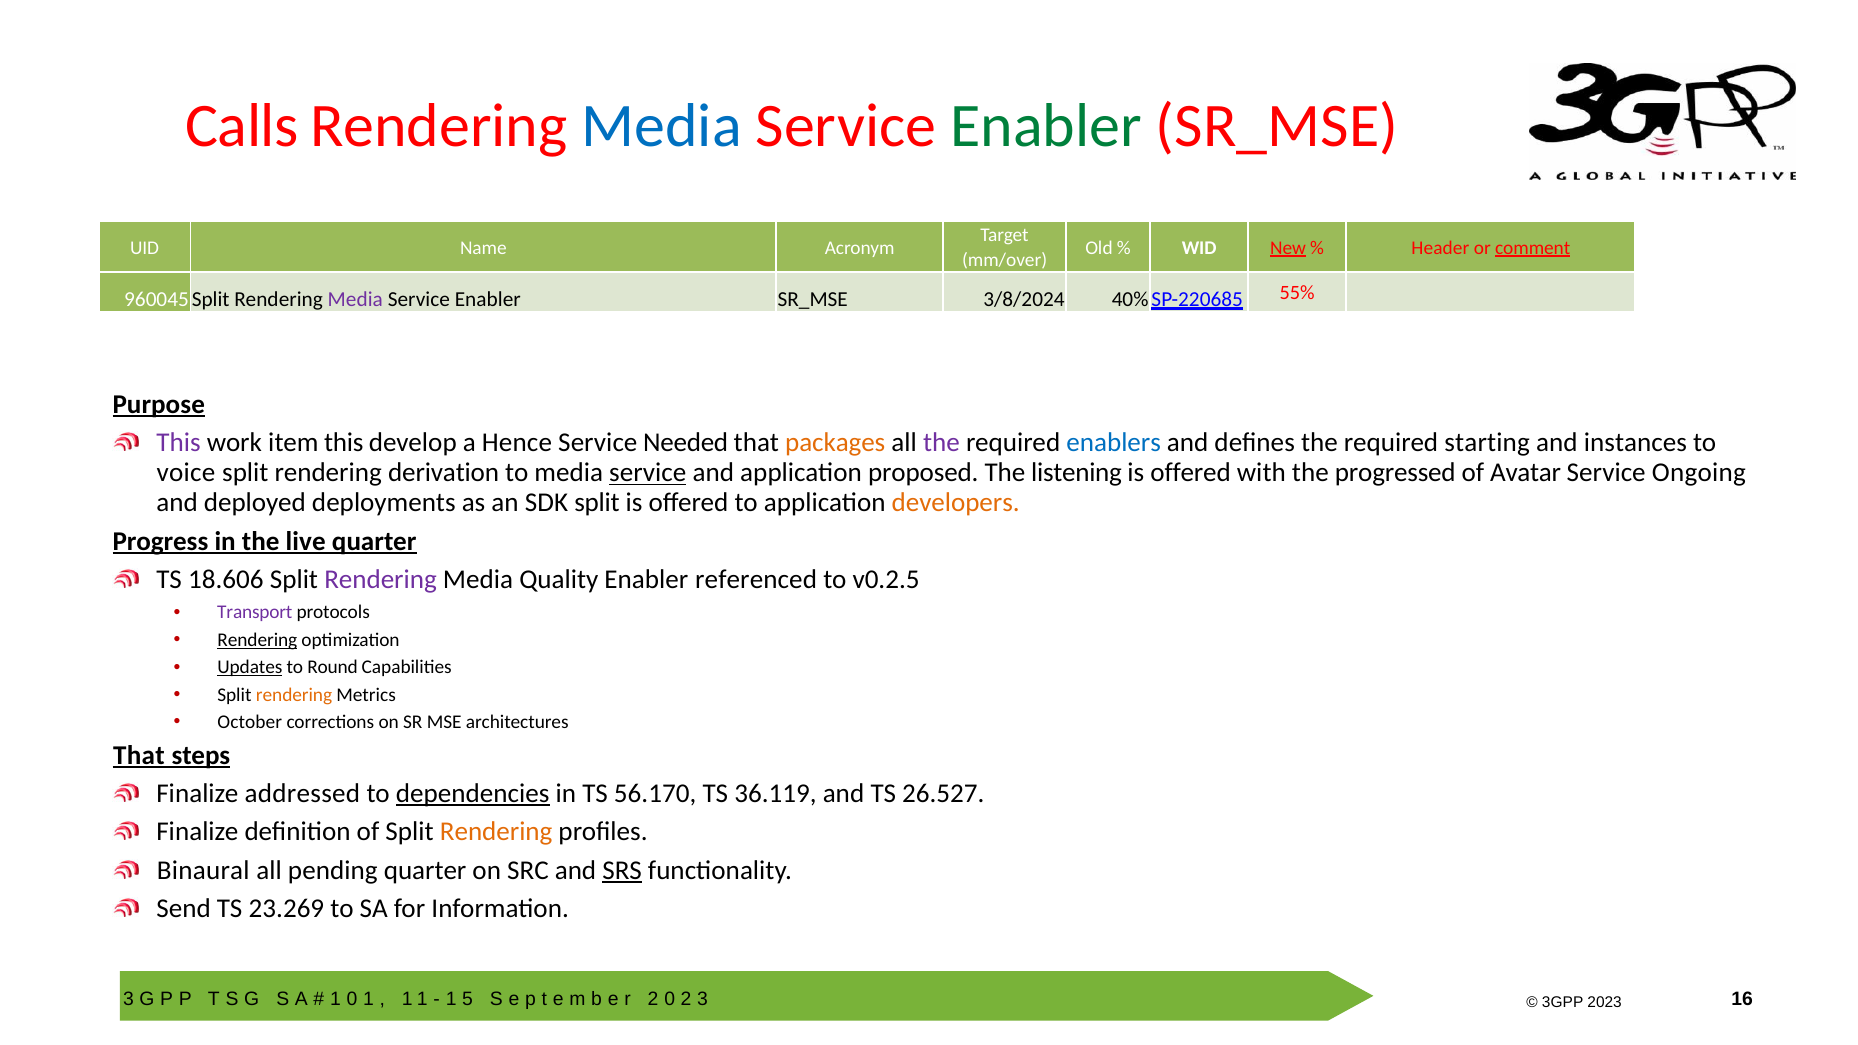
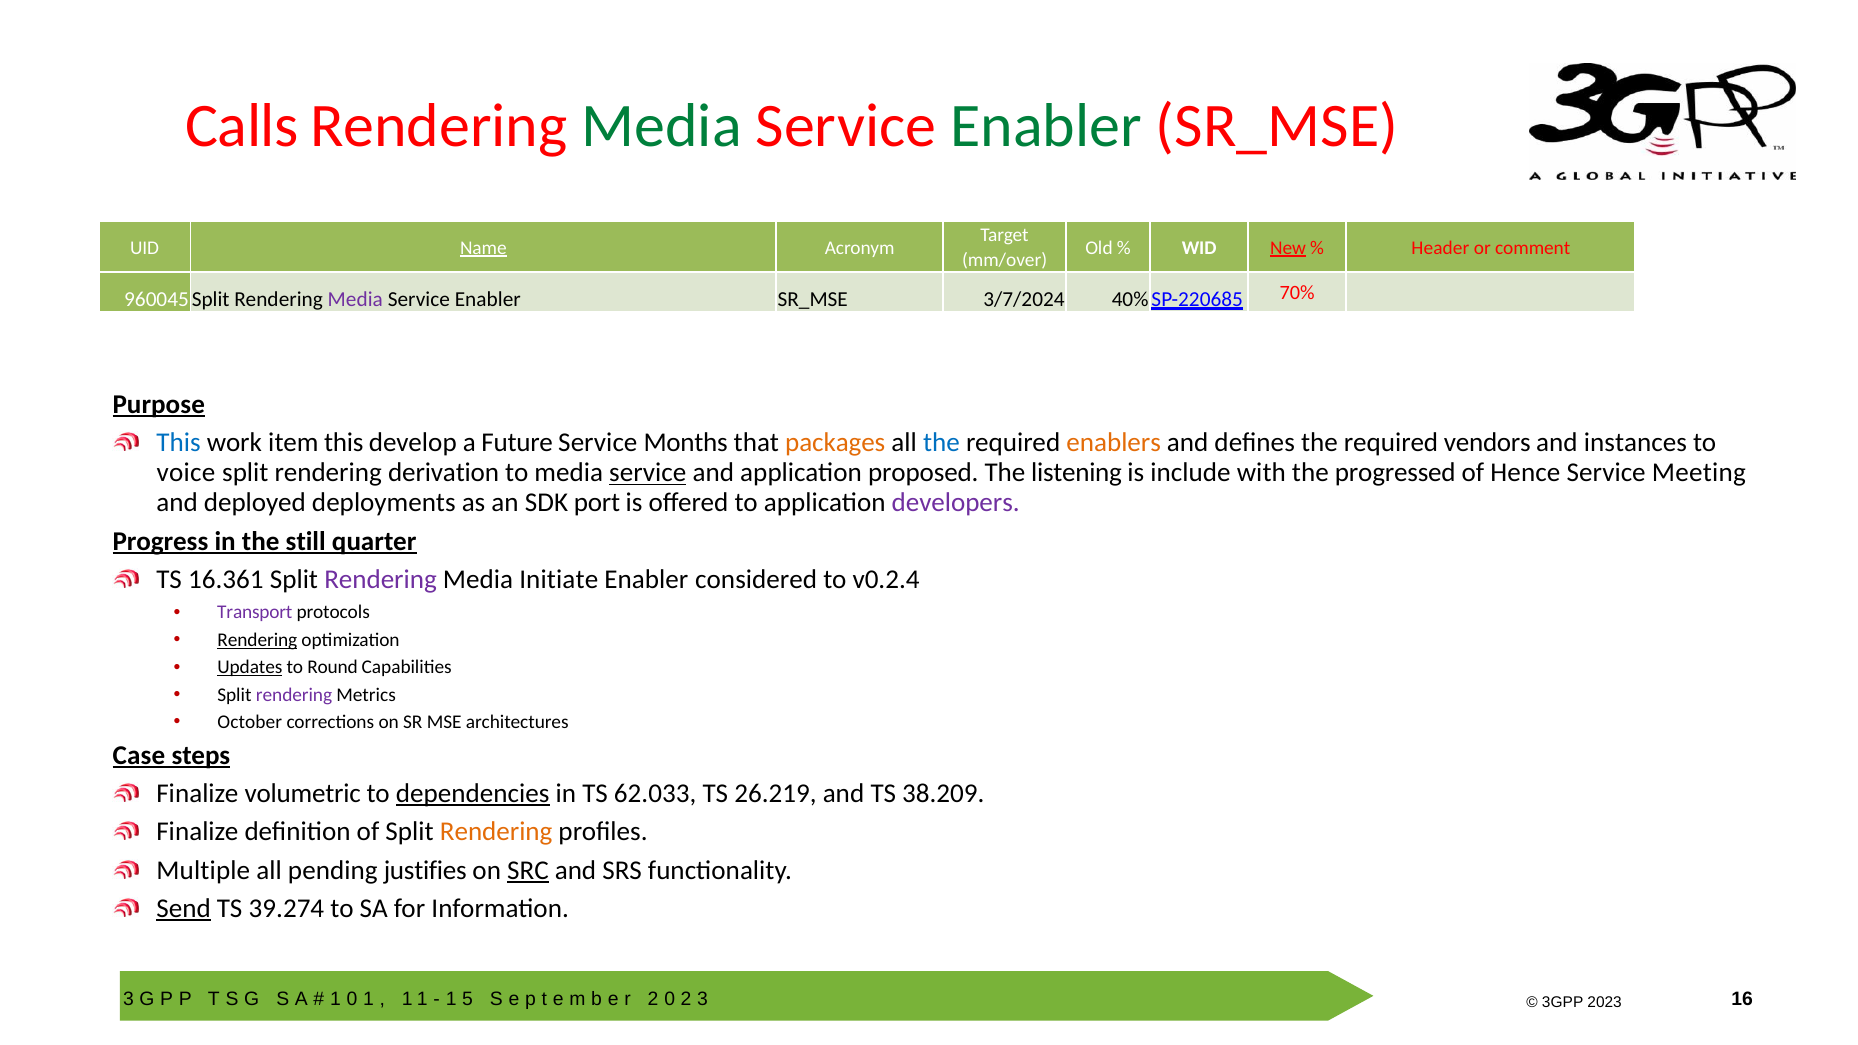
Media colour: blue -> green (662, 126)
Name underline: none -> present (483, 248)
comment underline: present -> none (1533, 248)
3/8/2024: 3/8/2024 -> 3/7/2024 (1024, 299)
55%: 55% -> 70% (1297, 293)
This colour: purple -> blue (179, 443)
Hence: Hence -> Future (517, 443)
Needed: Needed -> Months (686, 443)
the colour: purple -> blue (942, 443)
enablers colour: blue -> orange (1114, 443)
starting: starting -> vendors (1487, 443)
offered: offered -> include (1190, 473)
Avatar: Avatar -> Hence (1525, 473)
Ongoing: Ongoing -> Meeting (1699, 473)
SDK split: split -> port (597, 503)
developers colour: orange -> purple (956, 503)
live: live -> still (306, 541)
18.606: 18.606 -> 16.361 (226, 580)
Quality: Quality -> Initiate (559, 580)
referenced: referenced -> considered (756, 580)
v0.2.5: v0.2.5 -> v0.2.4 (886, 580)
rendering colour: orange -> purple (294, 695)
That: That -> Case (139, 755)
addressed: addressed -> volumetric (303, 794)
56.170: 56.170 -> 62.033 (655, 794)
36.119: 36.119 -> 26.219 (775, 794)
26.527: 26.527 -> 38.209 (943, 794)
Binaural: Binaural -> Multiple (203, 870)
pending quarter: quarter -> justifies (425, 870)
SRC underline: none -> present (528, 870)
SRS underline: present -> none (622, 870)
Send underline: none -> present (184, 909)
23.269: 23.269 -> 39.274 (286, 909)
